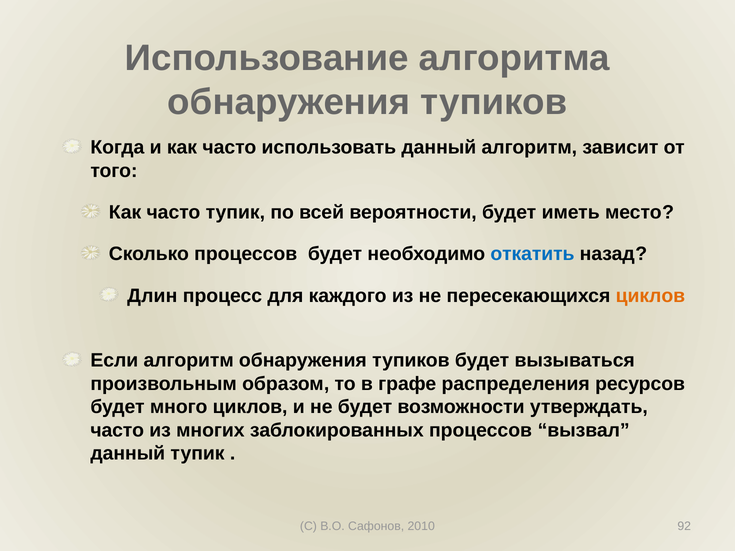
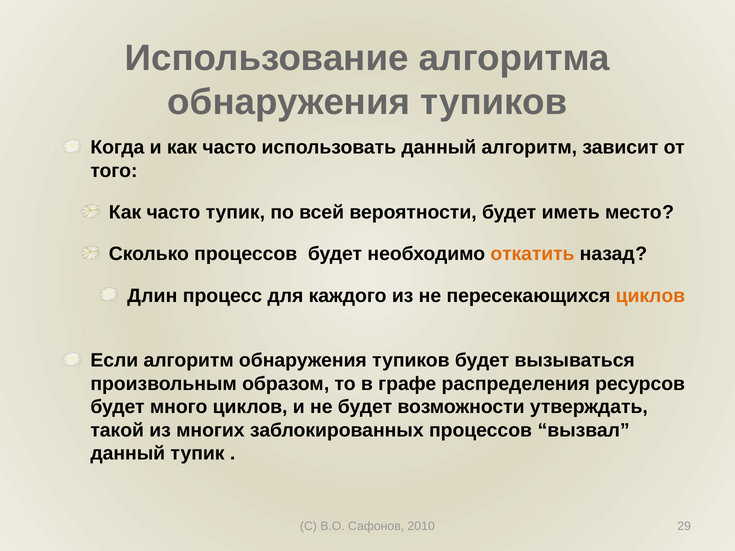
откатить colour: blue -> orange (532, 254)
часто: часто -> такой (117, 430)
92: 92 -> 29 (684, 526)
